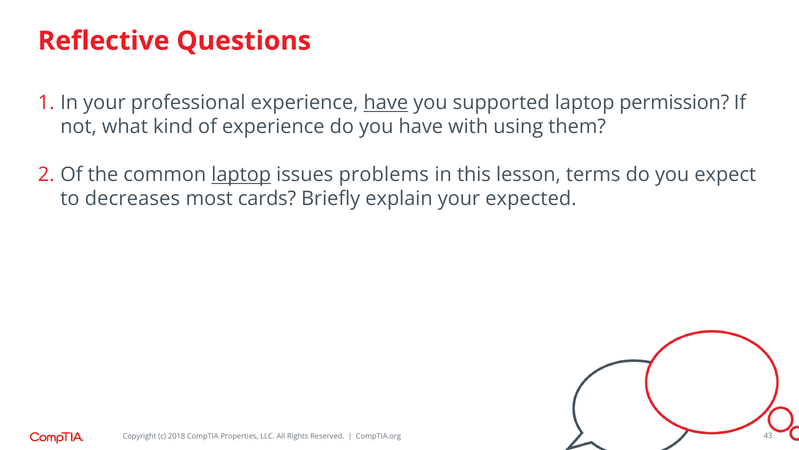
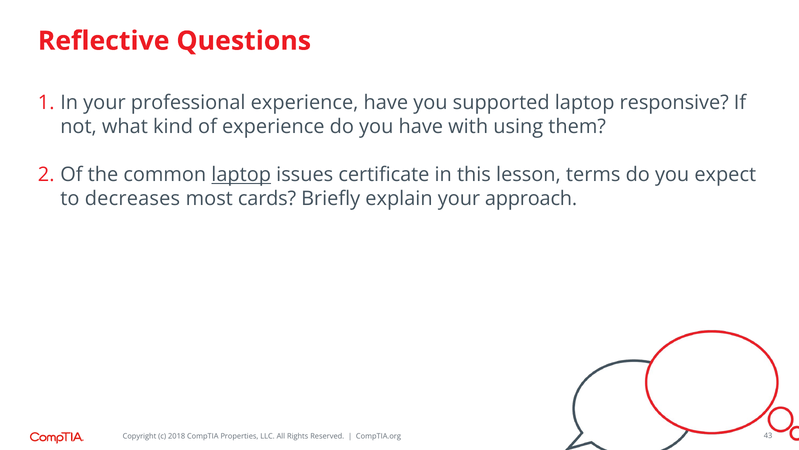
have underline: present -> none (386, 103)
permission: permission -> responsive (674, 103)
problems: problems -> certificate (384, 175)
expected: expected -> approach (531, 199)
